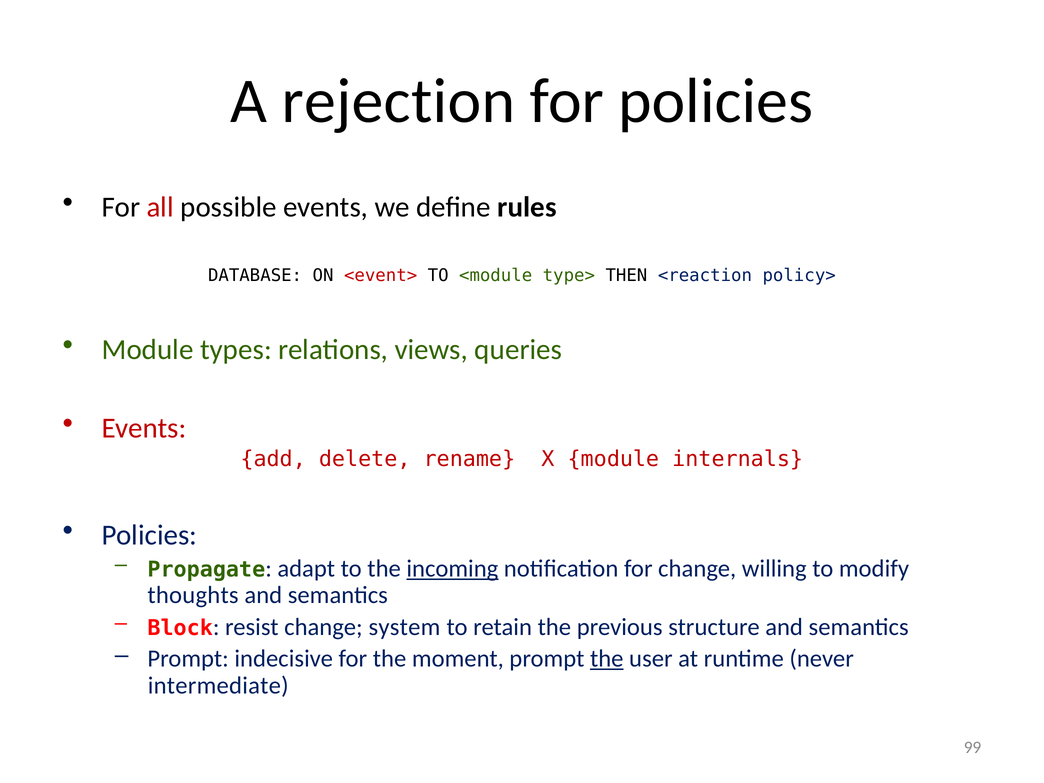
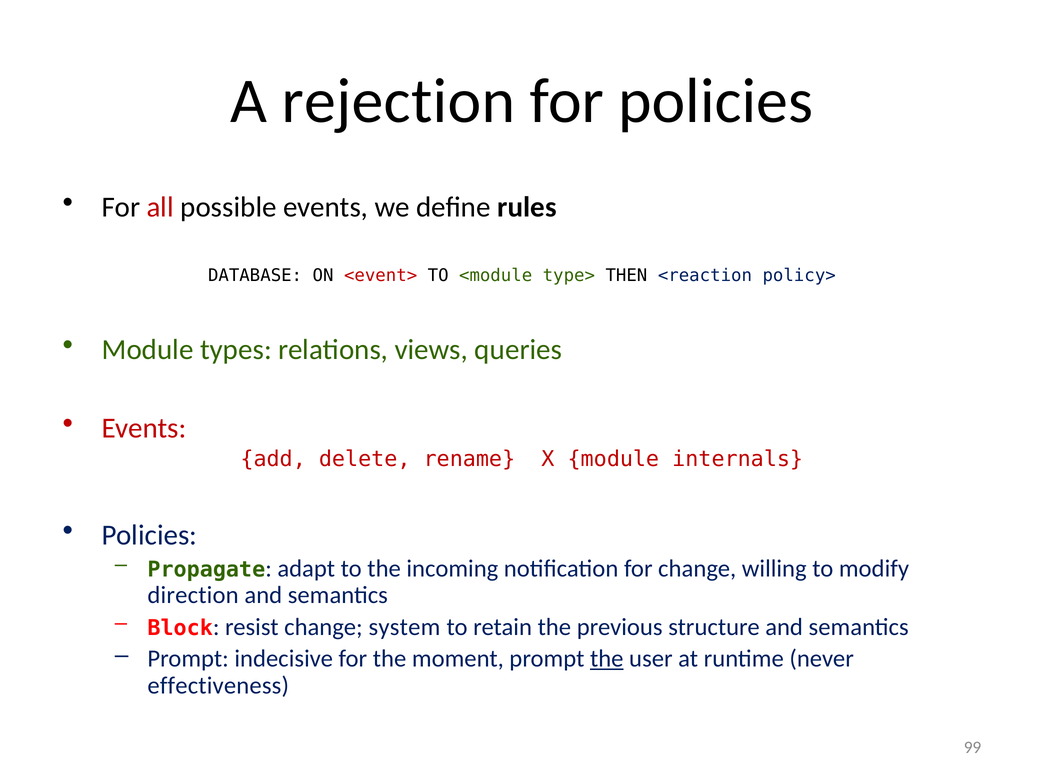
incoming underline: present -> none (452, 569)
thoughts: thoughts -> direction (193, 595)
intermediate: intermediate -> effectiveness (218, 685)
